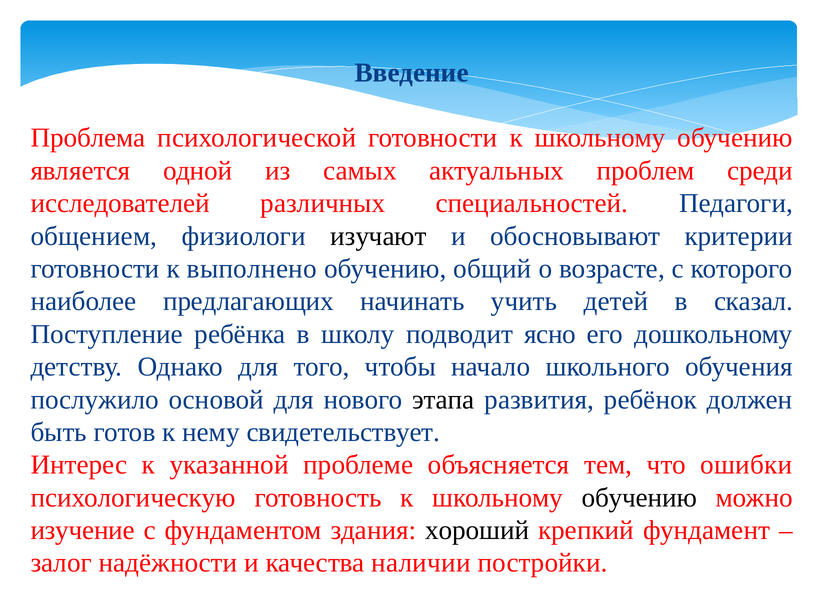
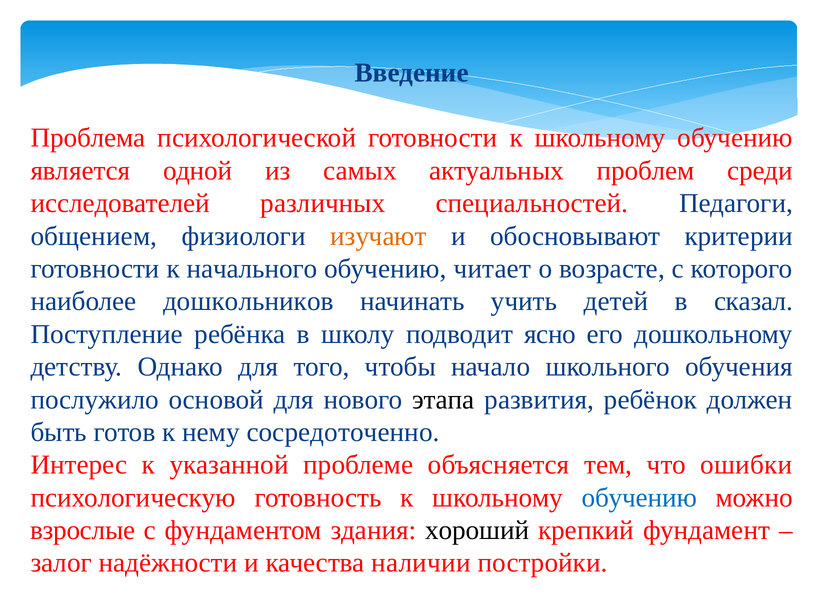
изучают colour: black -> orange (379, 236)
выполнено: выполнено -> начального (252, 269)
общий: общий -> читает (492, 269)
предлагающих: предлагающих -> дошкольников (248, 301)
свидетельствует: свидетельствует -> сосредоточенно (343, 432)
обучению colour: black -> blue (639, 497)
изучение: изучение -> взрослые (83, 530)
